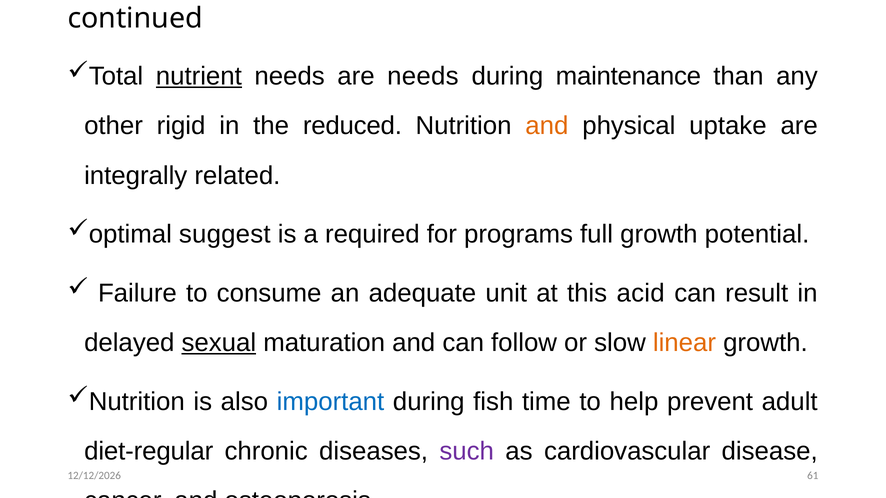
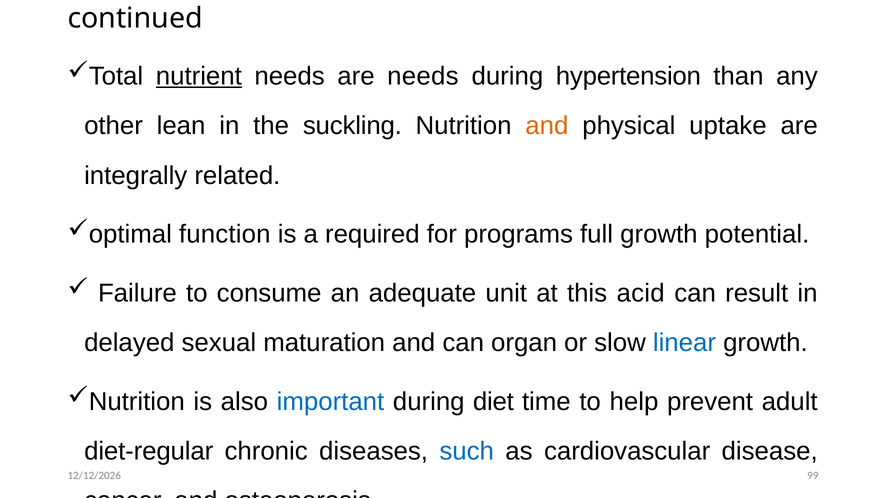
maintenance: maintenance -> hypertension (628, 76)
rigid: rigid -> lean (181, 126)
reduced: reduced -> suckling (352, 126)
suggest: suggest -> function (225, 234)
sexual underline: present -> none (219, 343)
follow: follow -> organ (524, 343)
linear colour: orange -> blue (684, 343)
fish: fish -> diet (493, 402)
such colour: purple -> blue (467, 451)
61: 61 -> 99 (813, 476)
